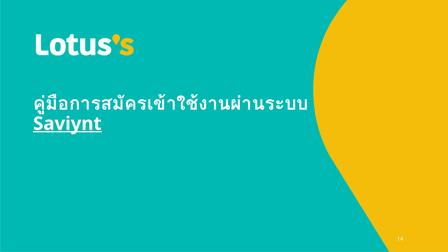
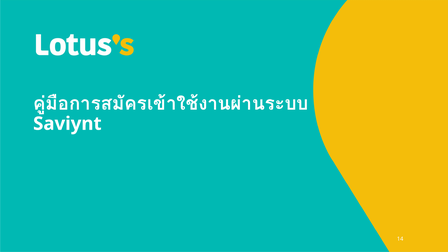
Saviynt underline: present -> none (67, 124)
